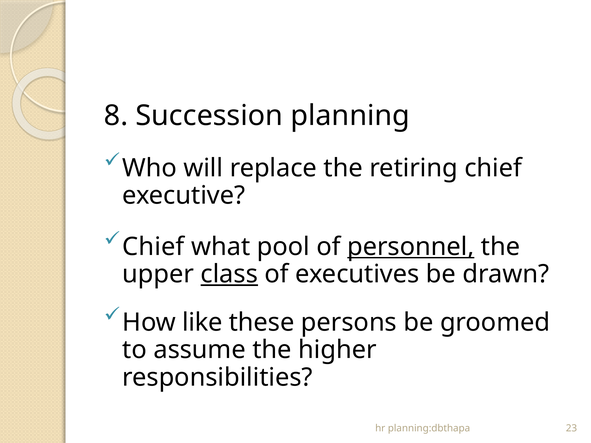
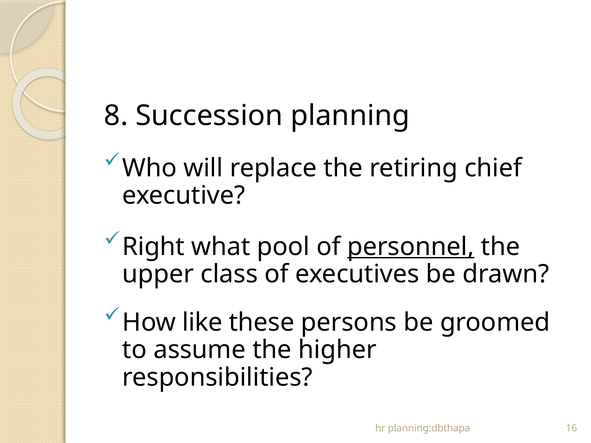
Chief: Chief -> Right (153, 247)
class underline: present -> none (229, 274)
23: 23 -> 16 (571, 429)
